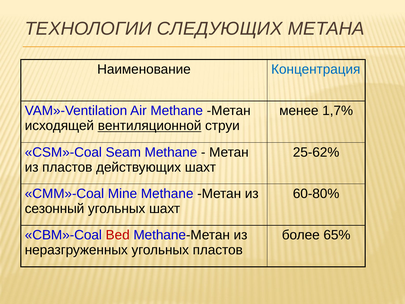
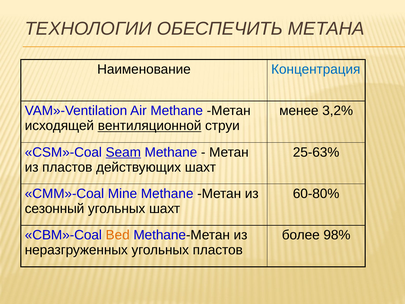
СЛЕДУЮЩИХ: СЛЕДУЮЩИХ -> ОБЕСПЕЧИТЬ (220, 29)
1,7%: 1,7% -> 3,2% (338, 111)
Seam underline: none -> present (123, 152)
25-62%: 25-62% -> 25-63% (316, 152)
Bed colour: red -> orange (118, 235)
65%: 65% -> 98% (337, 235)
